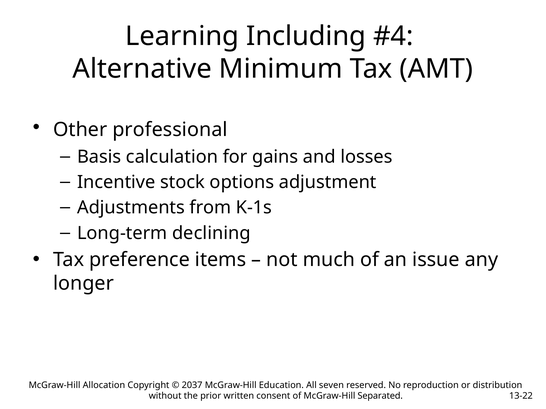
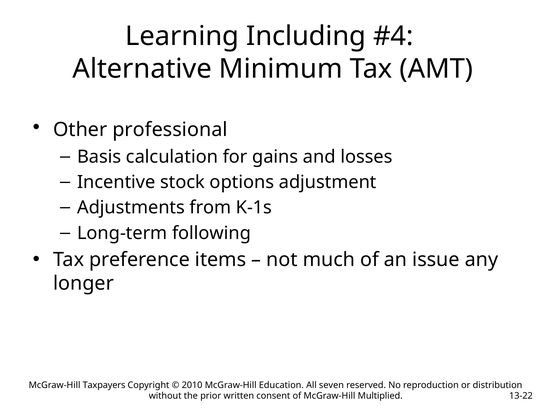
declining: declining -> following (211, 233)
Allocation: Allocation -> Taxpayers (104, 385)
2037: 2037 -> 2010 (192, 385)
Separated: Separated -> Multiplied (380, 396)
